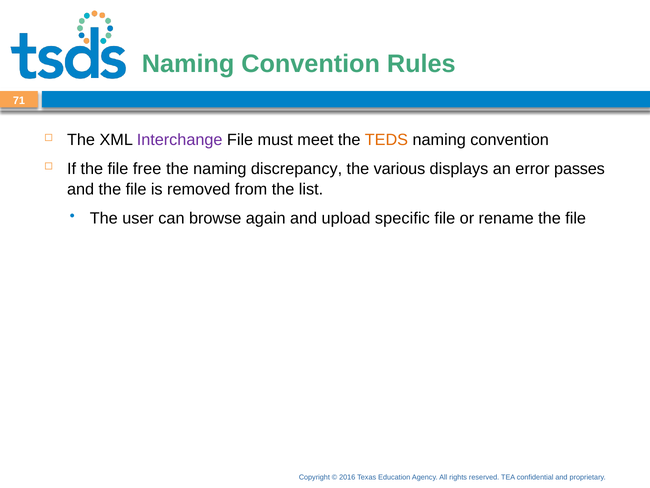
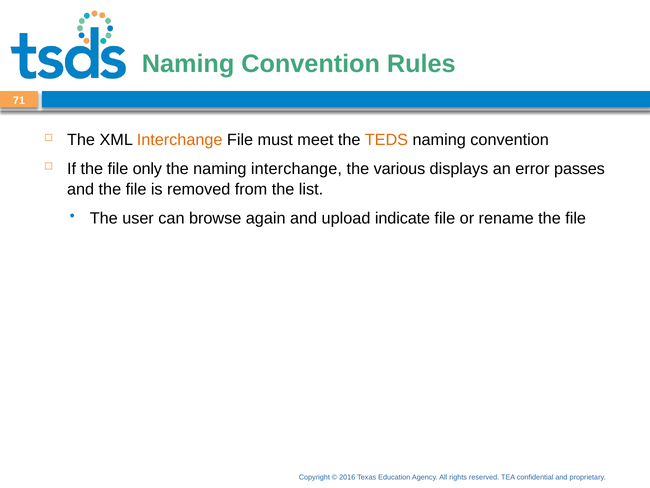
Interchange colour: purple -> orange (180, 140)
free: free -> only (147, 169)
naming discrepancy: discrepancy -> interchange (296, 169)
specific: specific -> indicate (403, 218)
